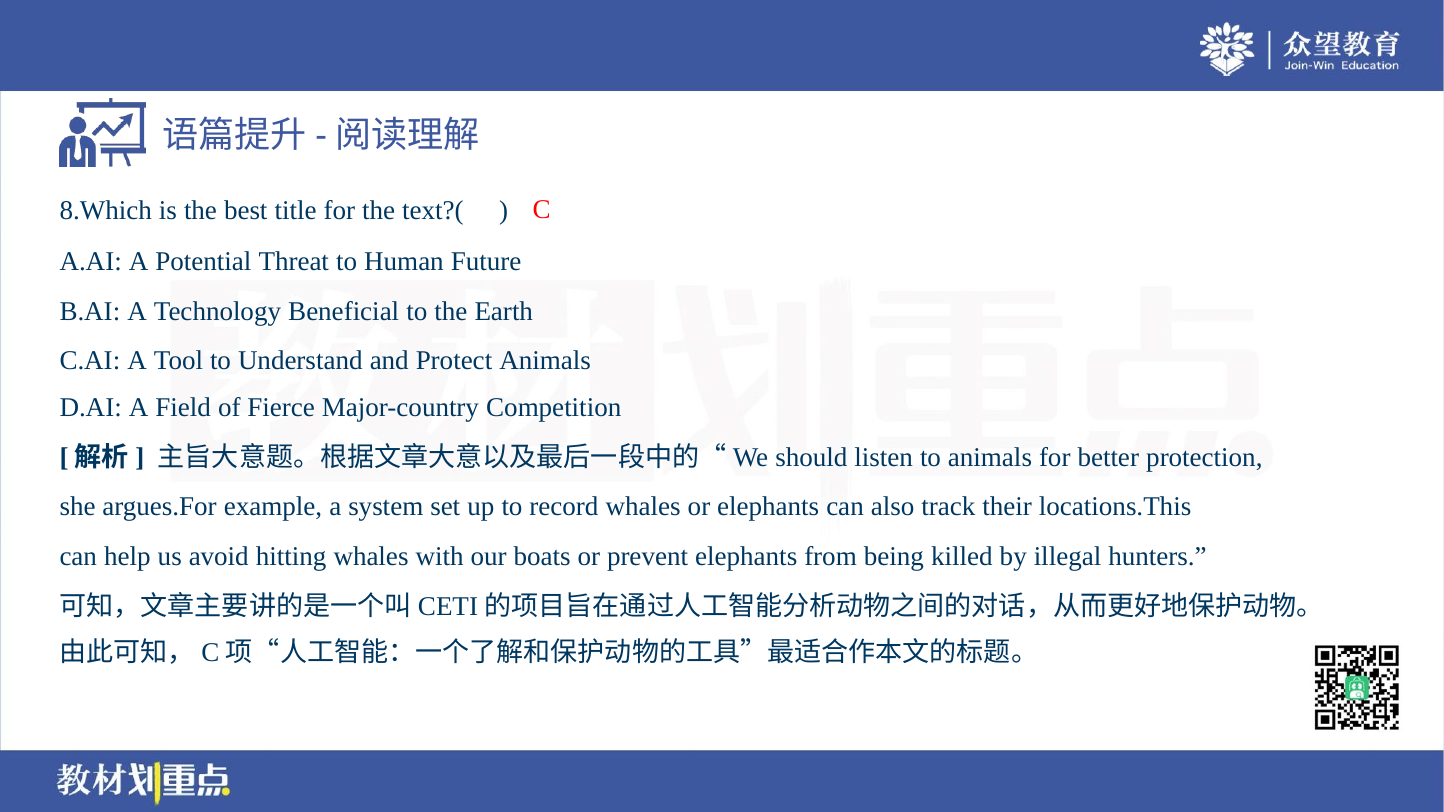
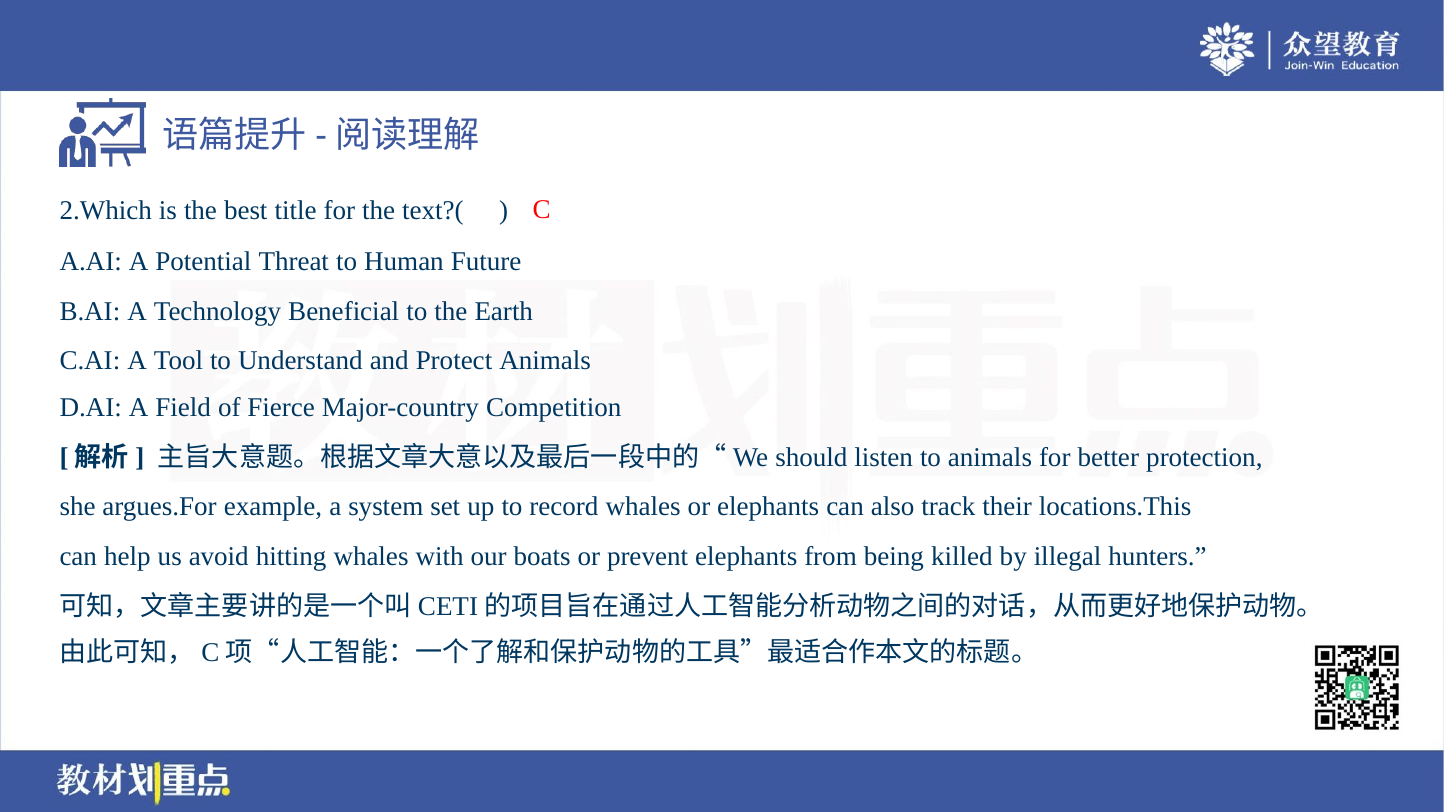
8.Which: 8.Which -> 2.Which (106, 211)
